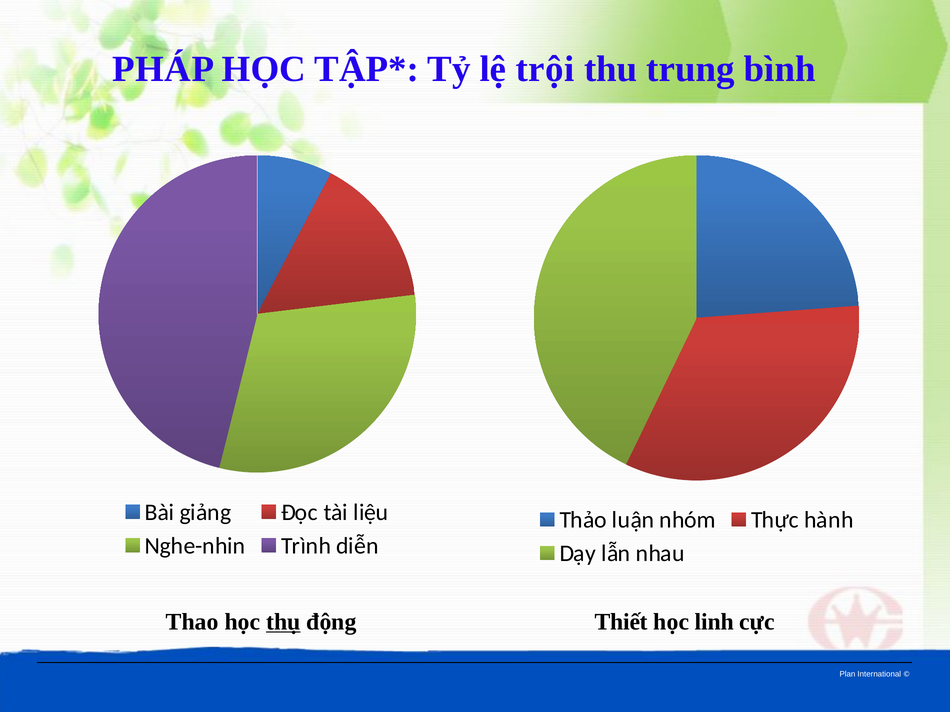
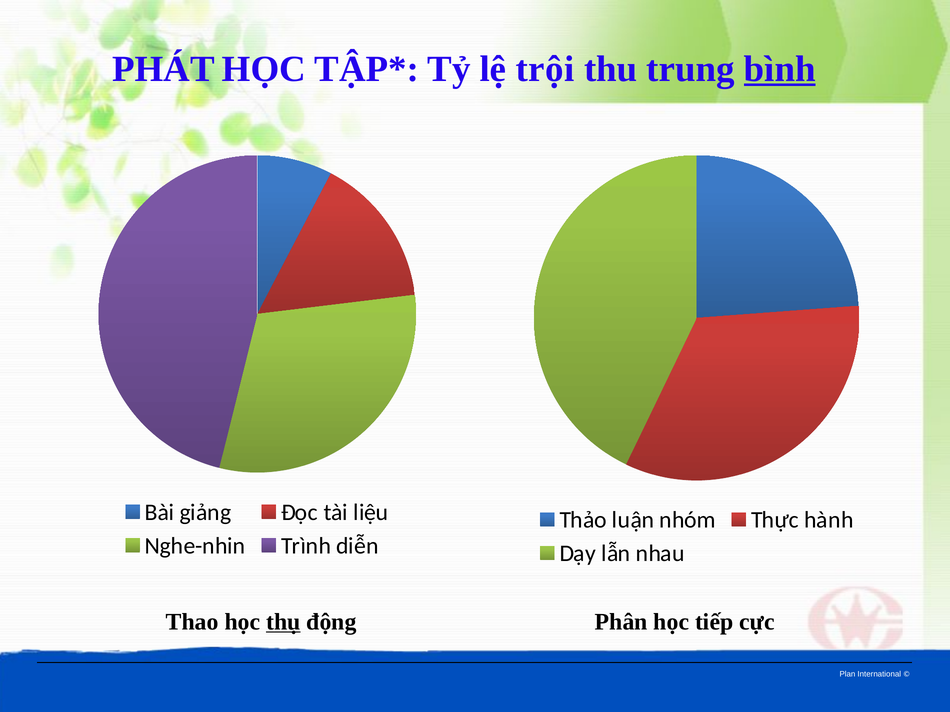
PHÁP: PHÁP -> PHÁT (163, 69)
bình underline: none -> present (780, 69)
Thiết: Thiết -> Phân (621, 622)
linh: linh -> tiếp (714, 622)
